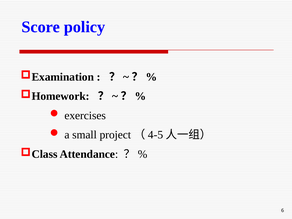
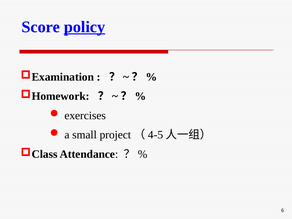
policy underline: none -> present (85, 27)
